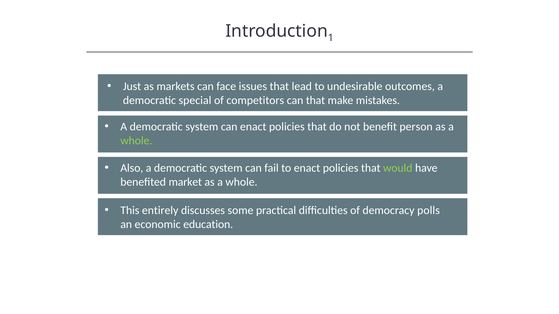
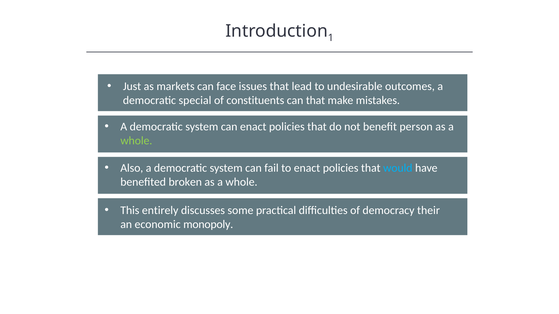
competitors: competitors -> constituents (255, 100)
would colour: light green -> light blue (398, 168)
market: market -> broken (185, 182)
polls: polls -> their (429, 211)
education: education -> monopoly (208, 225)
